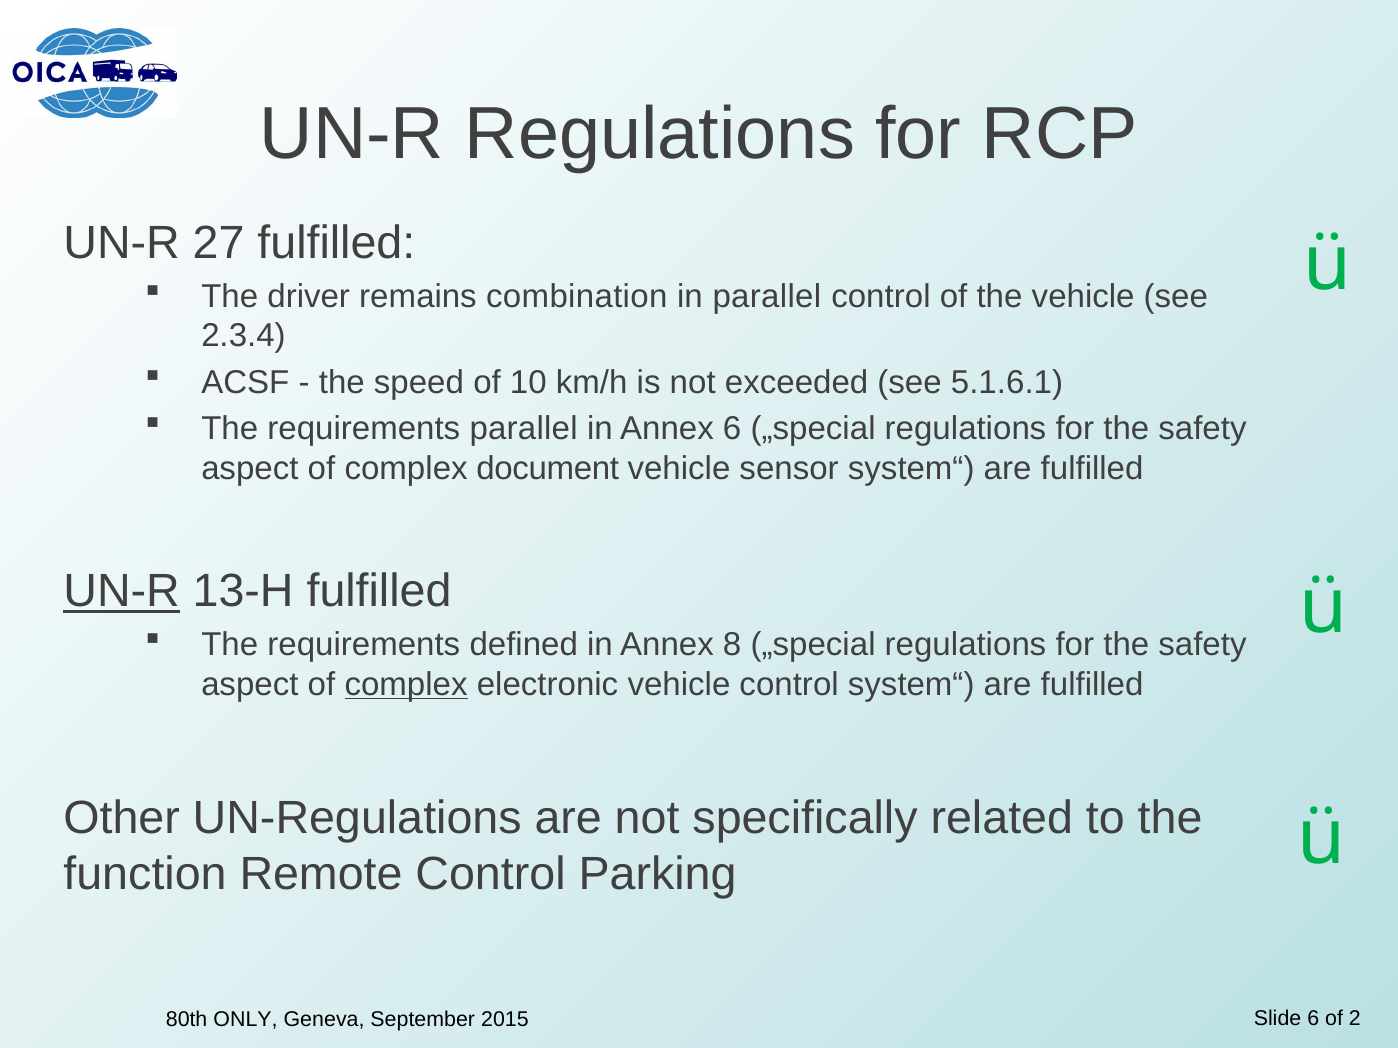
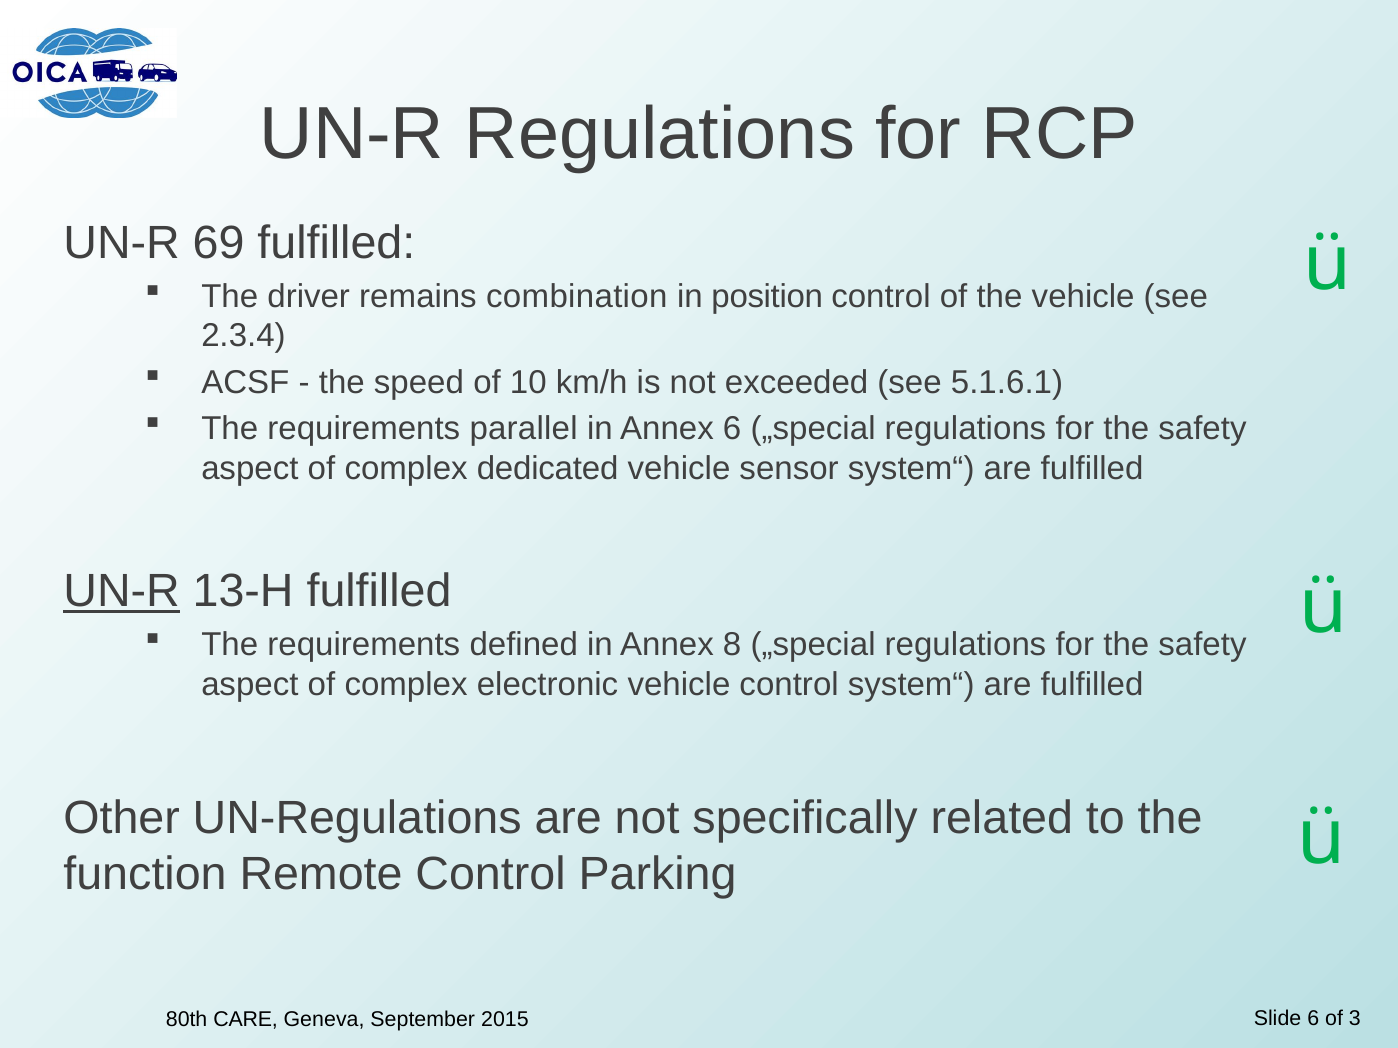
27: 27 -> 69 (219, 243)
in parallel: parallel -> position (767, 297)
document: document -> dedicated (548, 468)
complex underline: present -> none (406, 685)
ONLY: ONLY -> CARE (246, 1020)
2: 2 -> 3 (1355, 1019)
